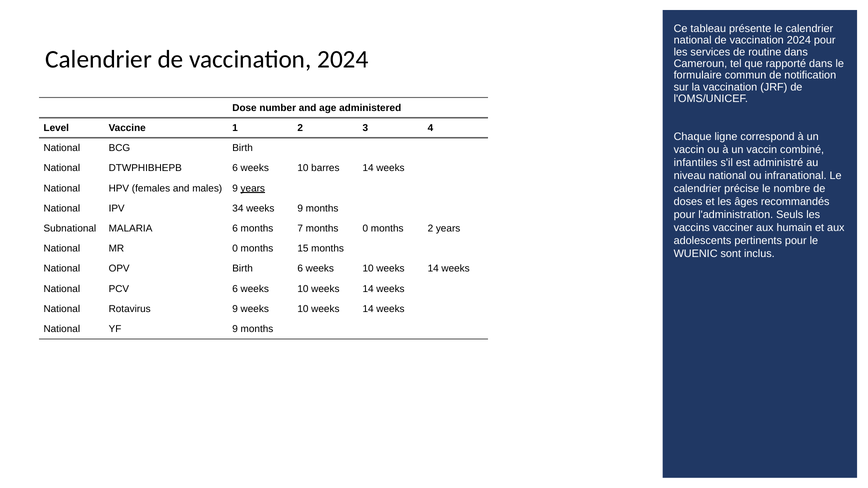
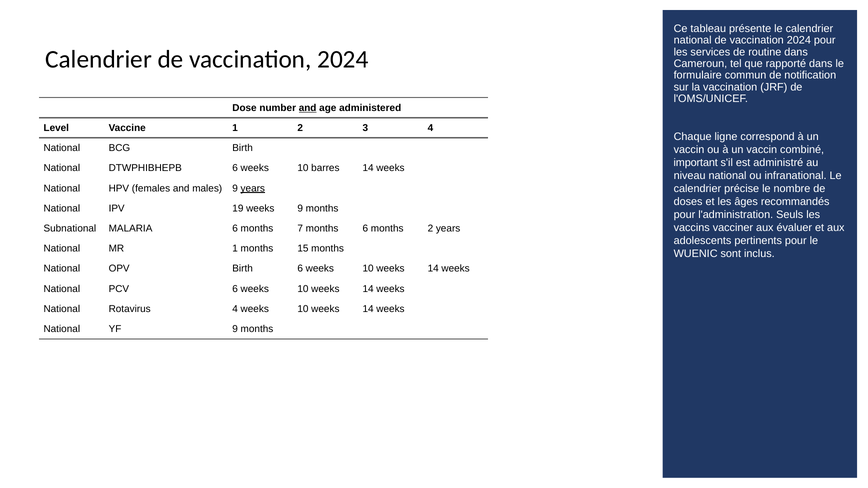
and underline: none -> present (308, 108)
infantiles: infantiles -> important (696, 163)
34: 34 -> 19 (238, 208)
humain: humain -> évaluer (794, 228)
months 0: 0 -> 6 (365, 229)
MR 0: 0 -> 1 (235, 249)
Rotavirus 9: 9 -> 4 (235, 309)
